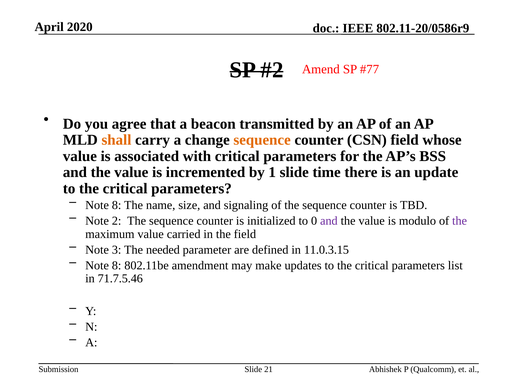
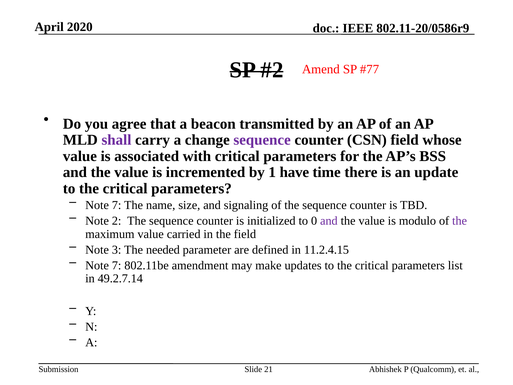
shall colour: orange -> purple (116, 140)
sequence colour: orange -> purple (262, 140)
1 slide: slide -> have (294, 172)
8: 8 -> 7 (117, 205)
11.0.3.15: 11.0.3.15 -> 11.2.4.15 (326, 250)
8: 8 -> 7 (117, 265)
71.7.5.46: 71.7.5.46 -> 49.2.7.14 (120, 278)
